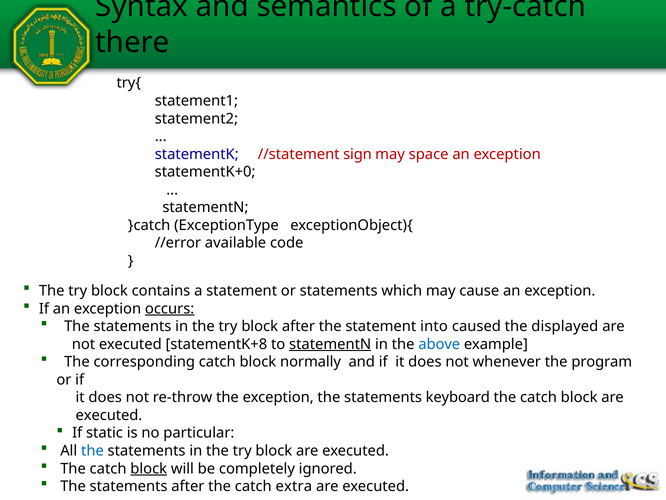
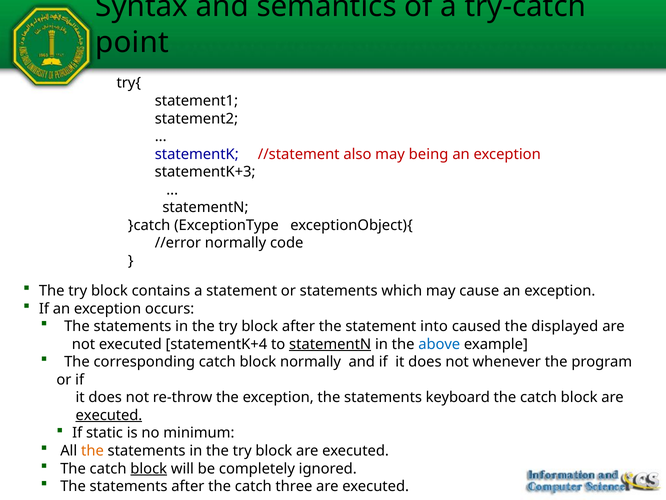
there: there -> point (132, 42)
sign: sign -> also (357, 154)
space: space -> being (429, 154)
statementK+0: statementK+0 -> statementK+3 (205, 172)
//error available: available -> normally (236, 243)
occurs underline: present -> none (170, 308)
statementK+8: statementK+8 -> statementK+4 (216, 344)
executed underline: none -> present (109, 415)
particular: particular -> minimum (199, 433)
the colour: blue -> orange (92, 450)
extra: extra -> three (294, 486)
